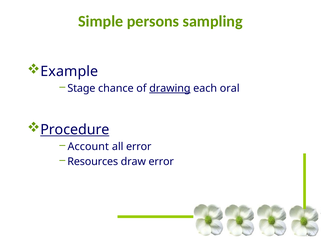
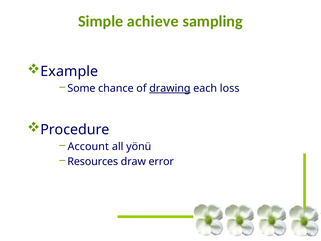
persons: persons -> achieve (153, 21)
Stage: Stage -> Some (81, 88)
oral: oral -> loss (230, 88)
Procedure underline: present -> none (75, 130)
all error: error -> yönü (139, 146)
